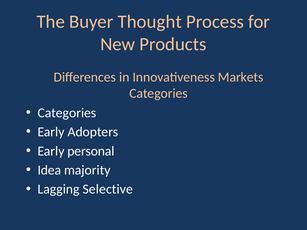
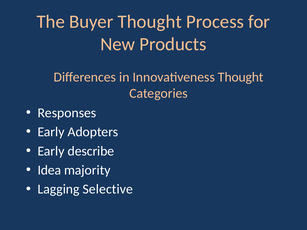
Innovativeness Markets: Markets -> Thought (241, 77)
Categories: Categories -> Responses (67, 113)
personal: personal -> describe (91, 151)
